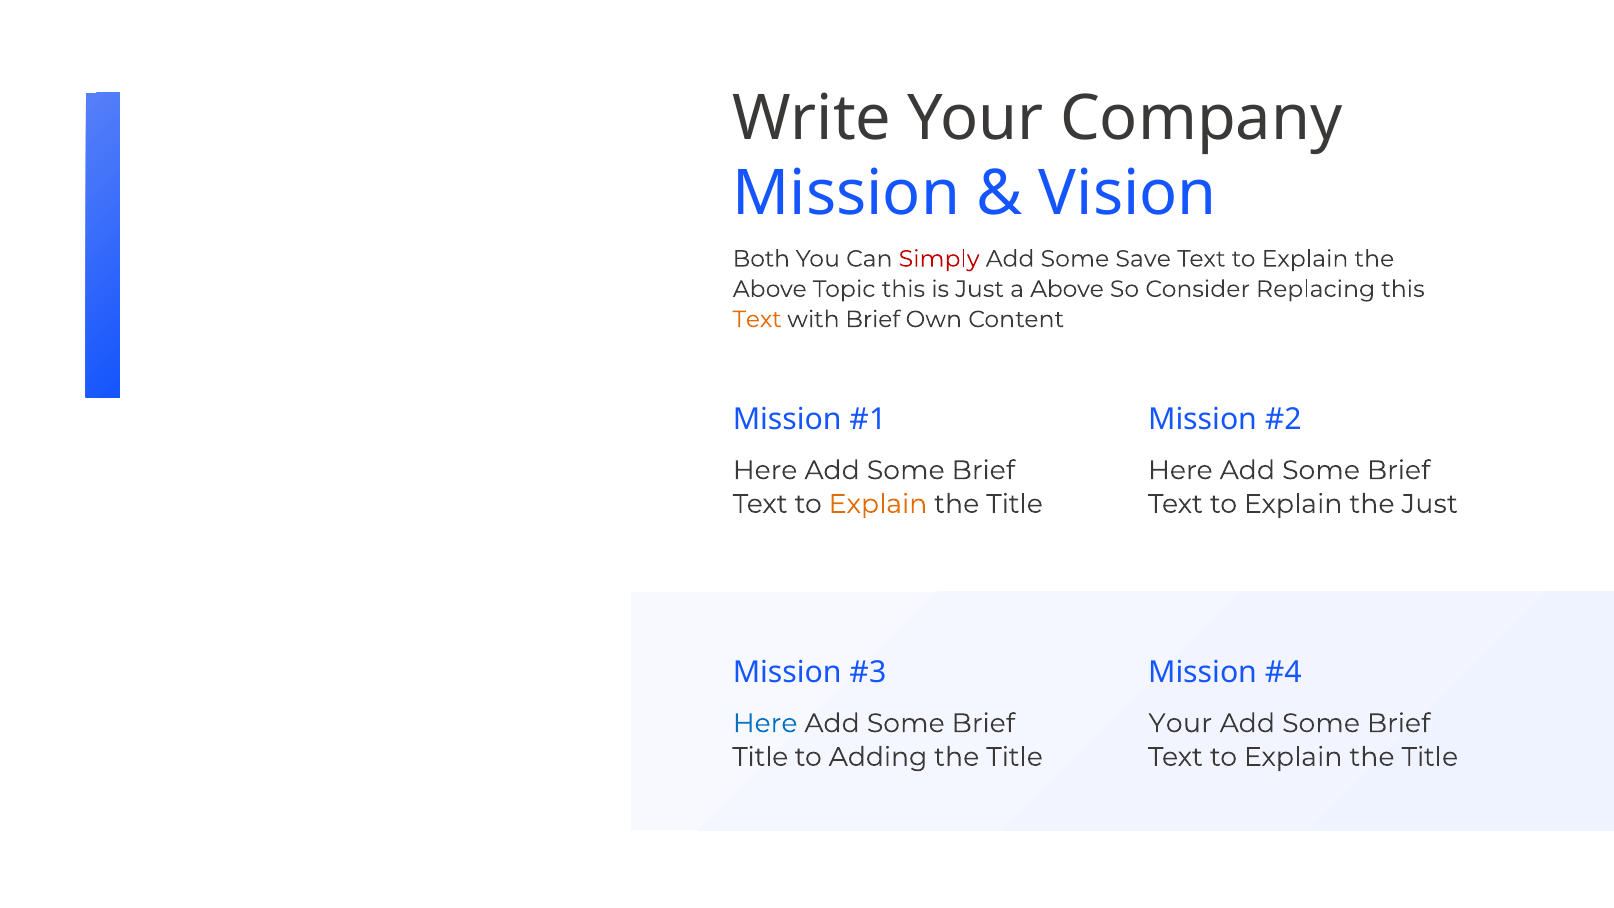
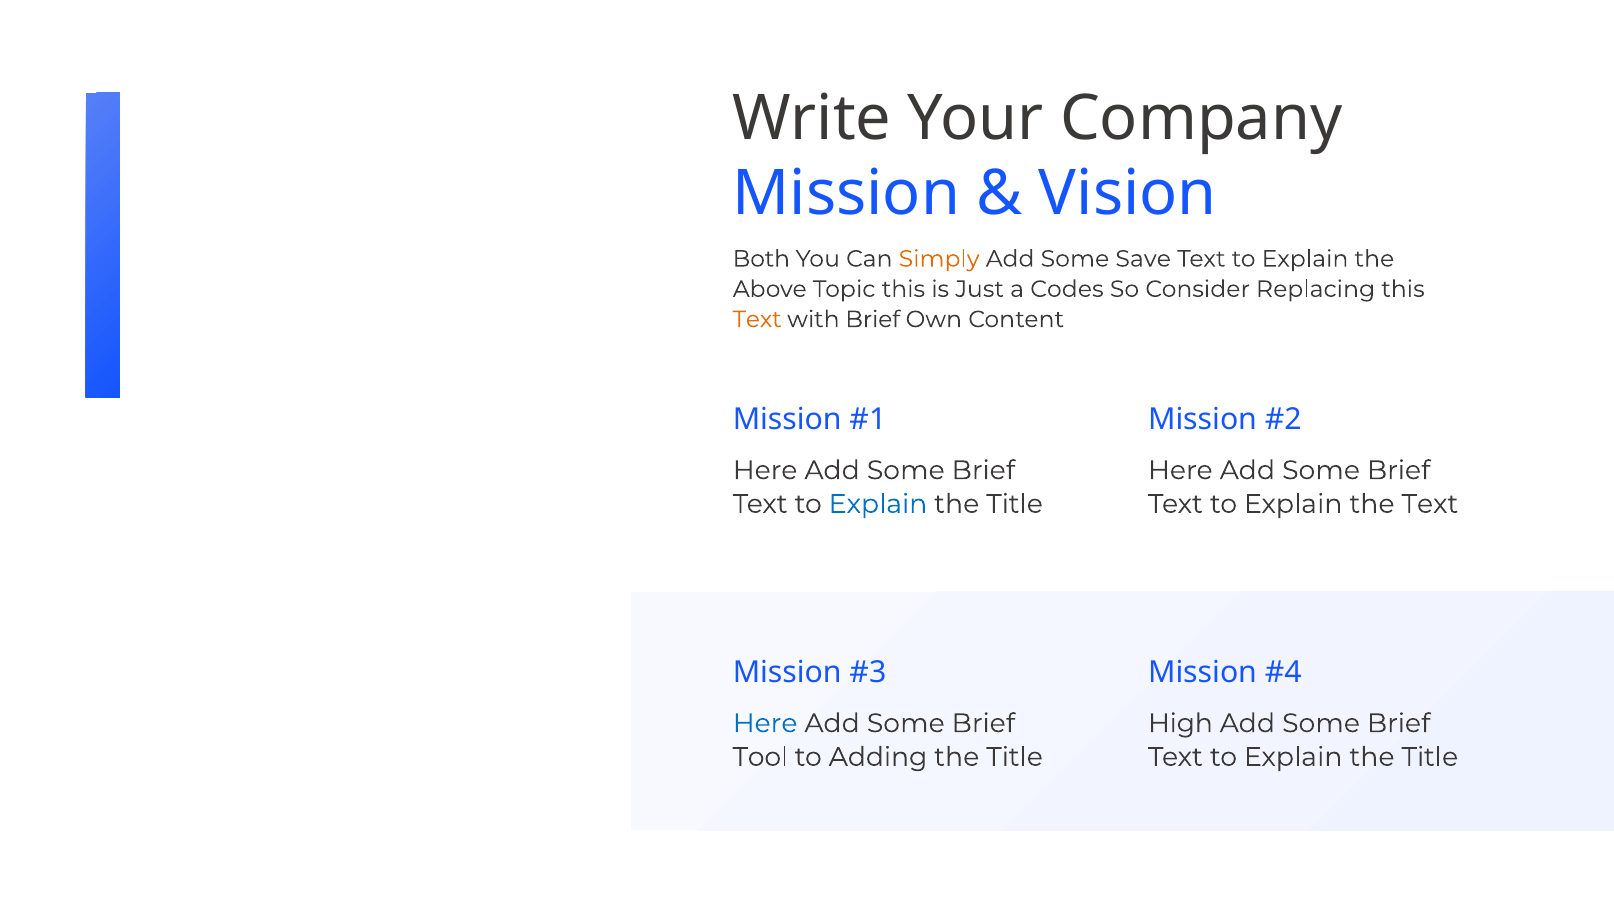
Simply colour: red -> orange (939, 259)
a Above: Above -> Codes (1067, 289)
Explain colour: orange -> blue (878, 504)
the Just: Just -> Text (1430, 504)
Your: Your -> High (1181, 723)
Title: Title -> Tool (760, 757)
